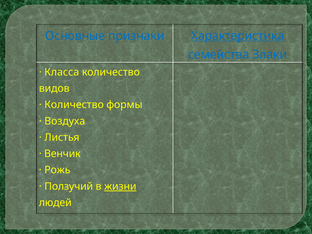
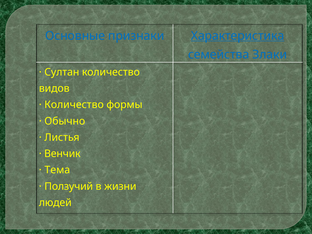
Класса: Класса -> Султан (62, 72)
Воздуха: Воздуха -> Обычно (65, 121)
Рожь: Рожь -> Тема (57, 170)
жизни underline: present -> none (120, 186)
